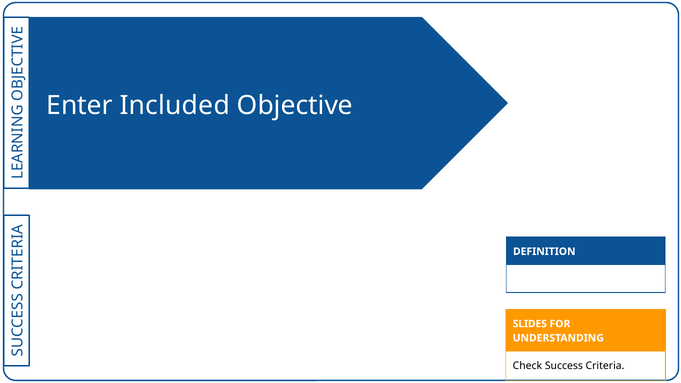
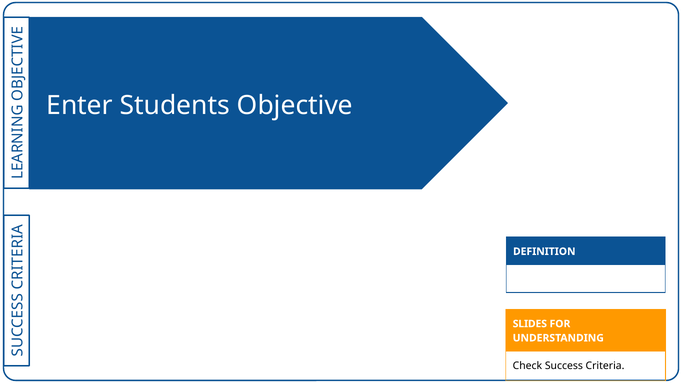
Included: Included -> Students (175, 106)
